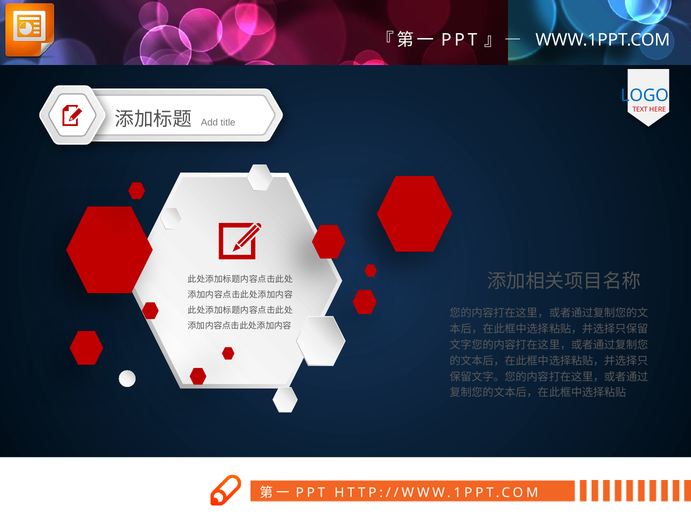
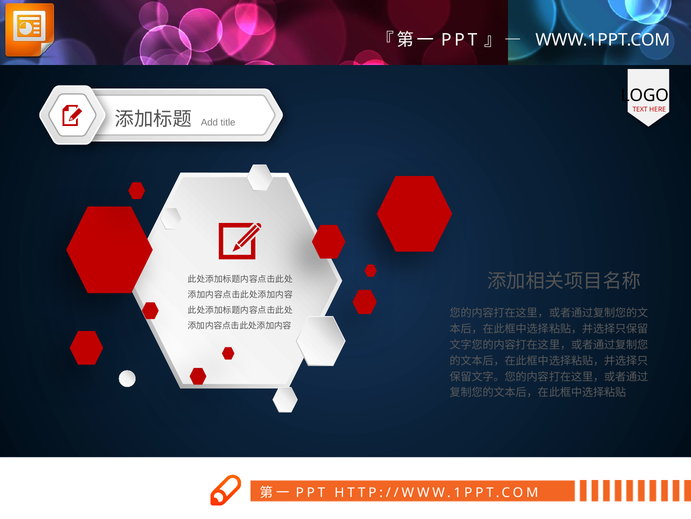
LOGO colour: blue -> black (645, 95)
